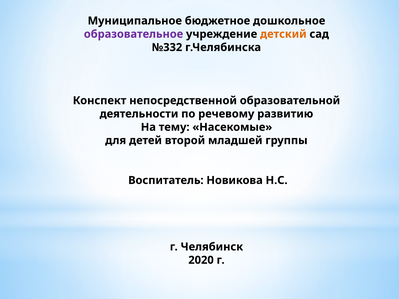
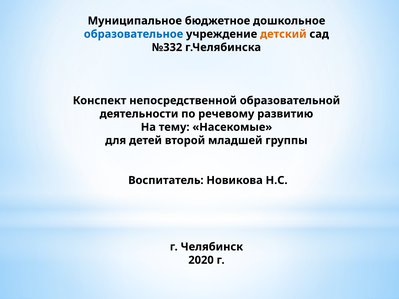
образовательное colour: purple -> blue (133, 34)
